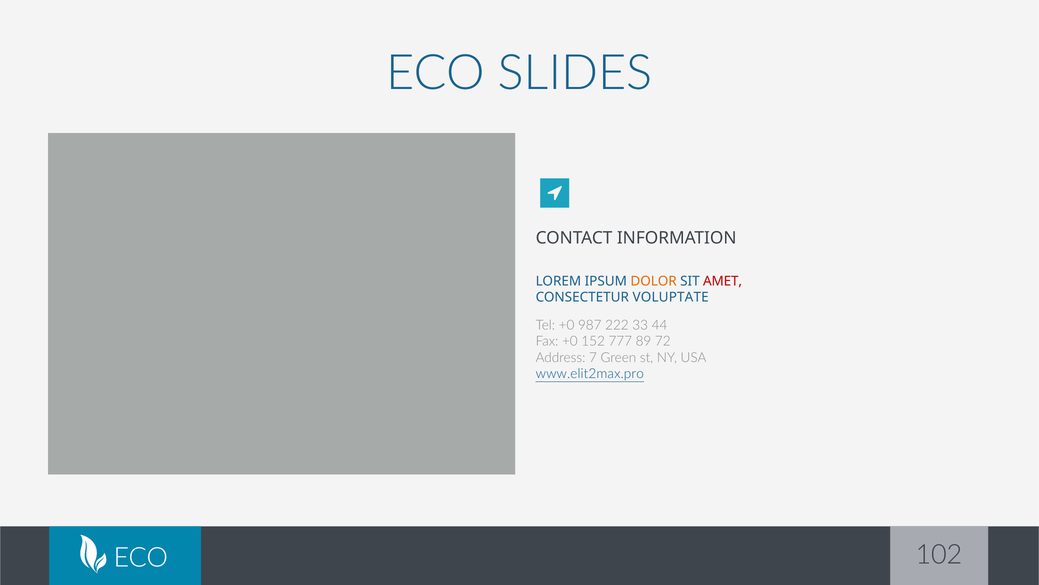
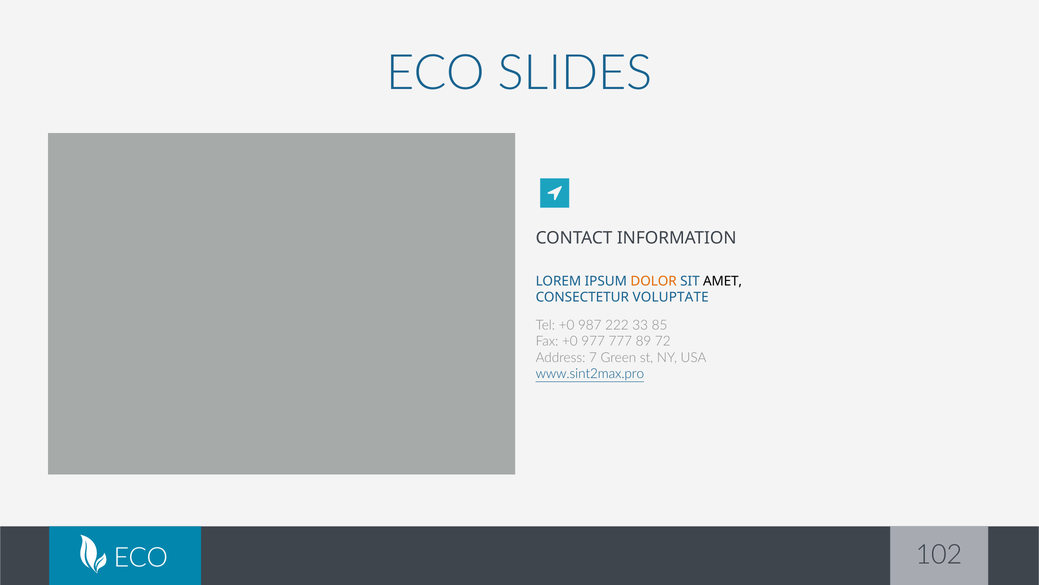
AMET colour: red -> black (723, 281)
44: 44 -> 85 (660, 325)
152: 152 -> 977 (593, 341)
www.elit2max.pro: www.elit2max.pro -> www.sint2max.pro (590, 373)
